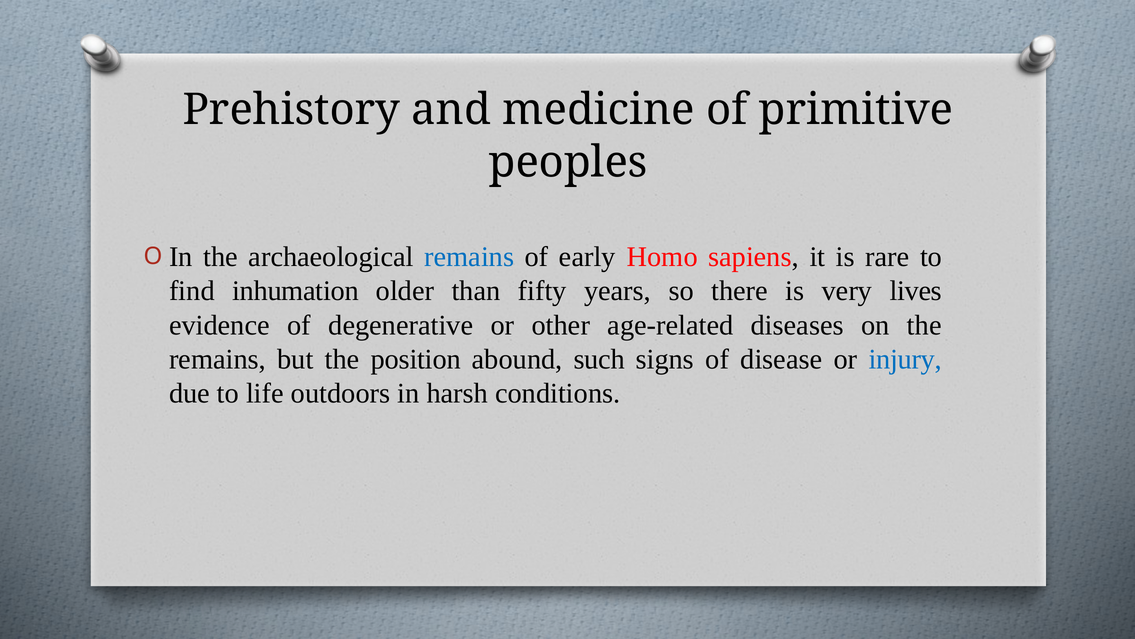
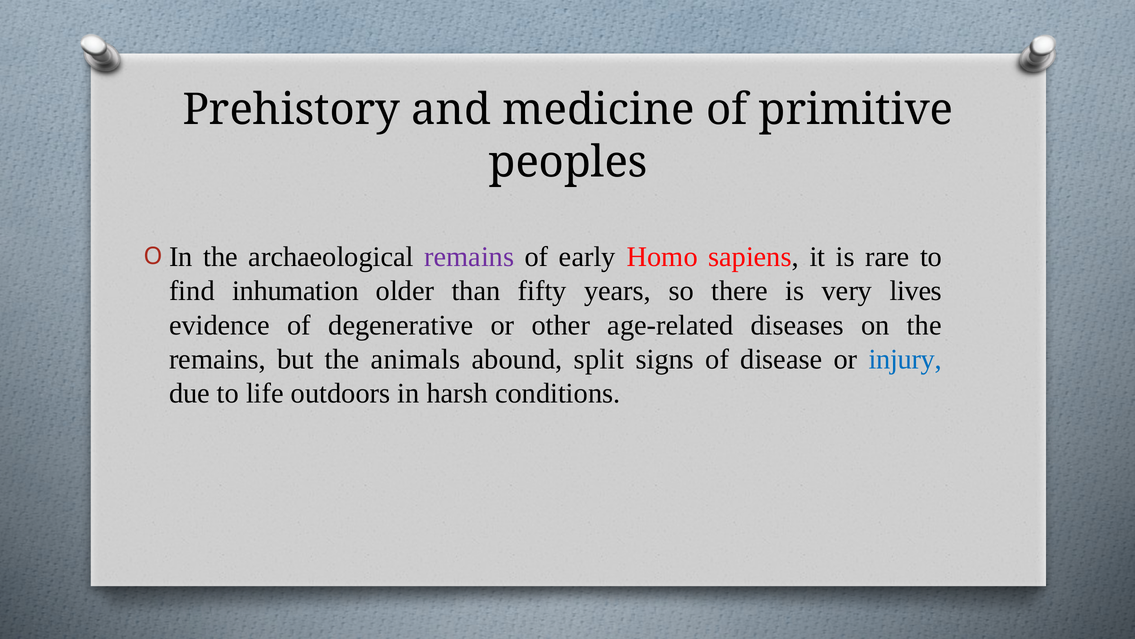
remains colour: blue -> purple (469, 257)
position: position -> animals (416, 359)
such: such -> split (599, 359)
